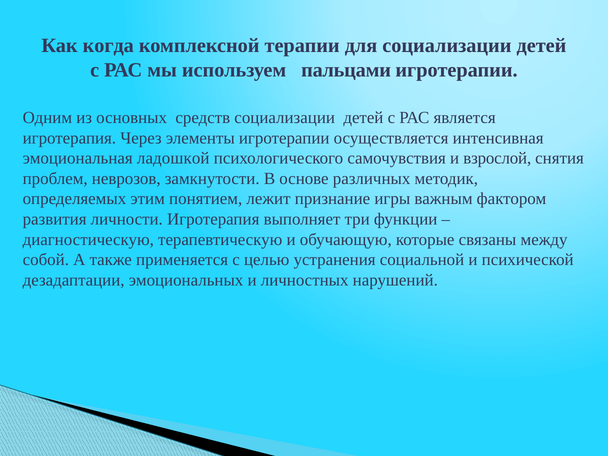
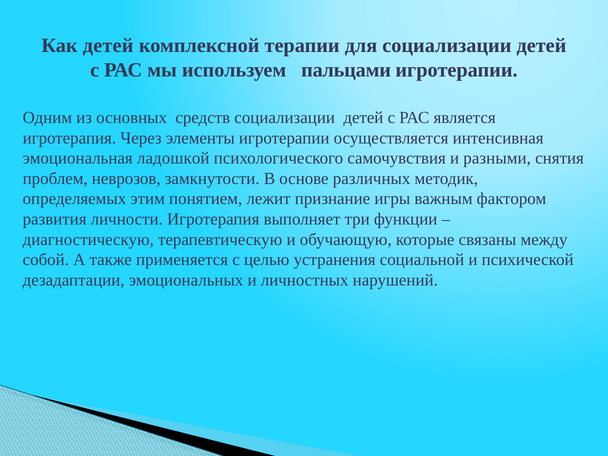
Как когда: когда -> детей (108, 46)
взрослой: взрослой -> разными (497, 158)
